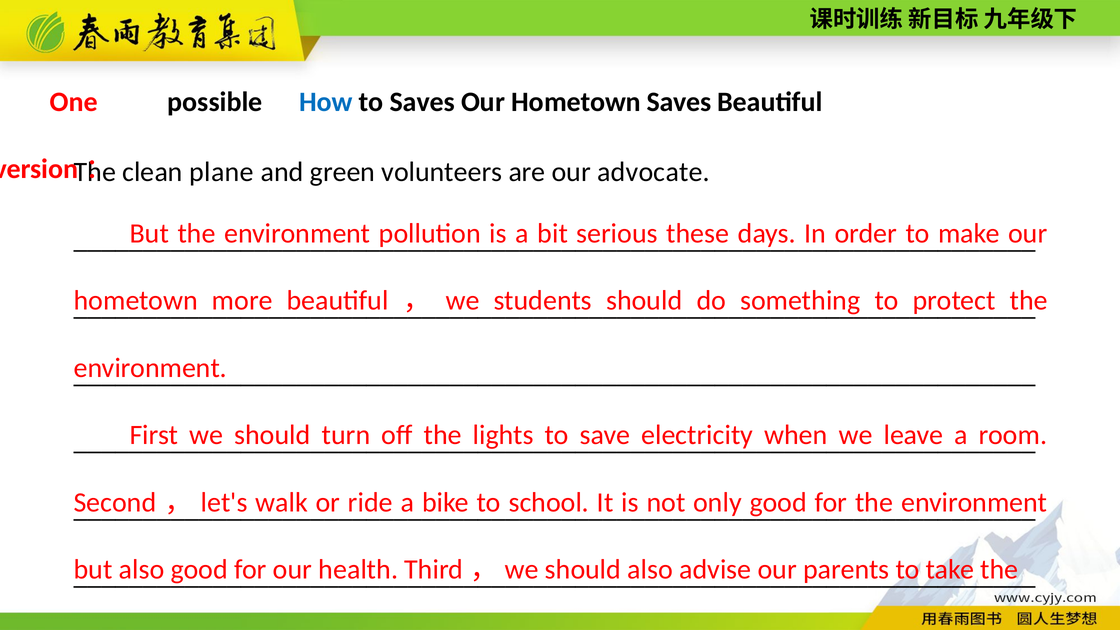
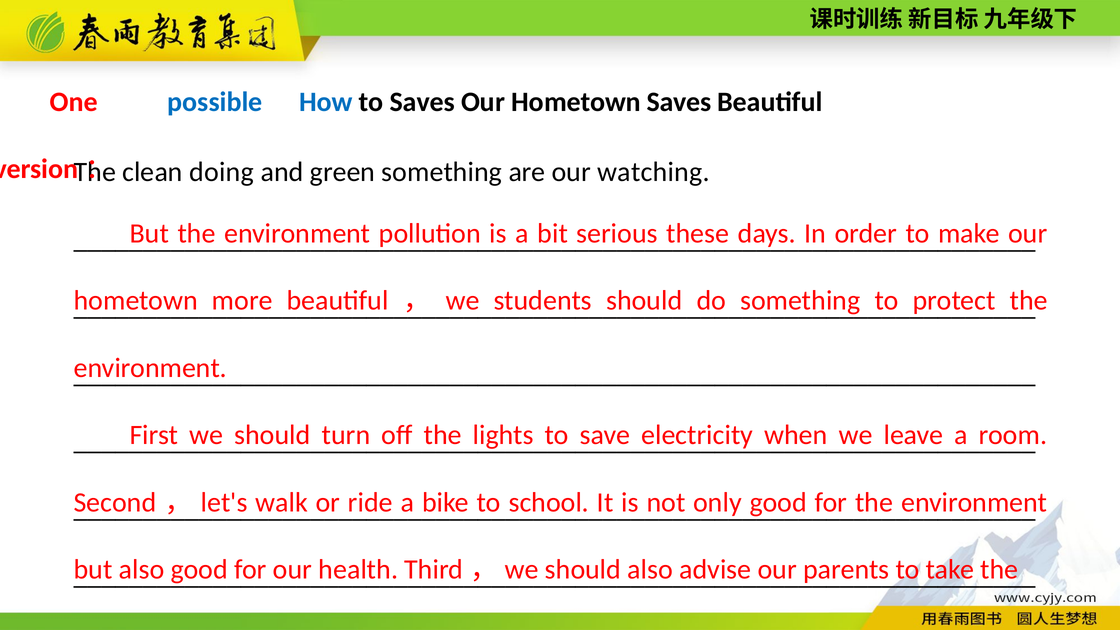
possible colour: black -> blue (215, 102)
plane: plane -> doing (222, 172)
green volunteers: volunteers -> something (442, 172)
advocate: advocate -> watching (653, 172)
